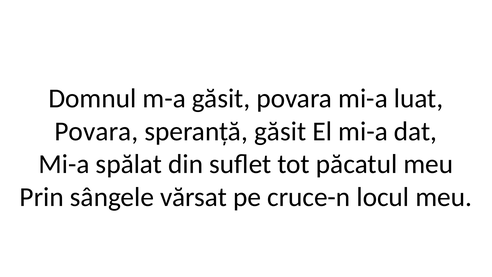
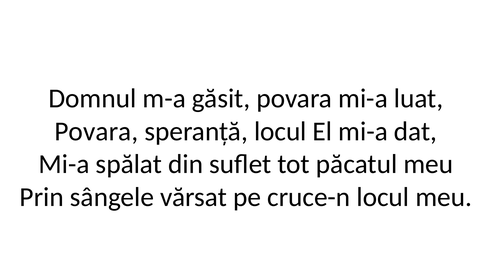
speranță găsit: găsit -> locul (280, 131)
